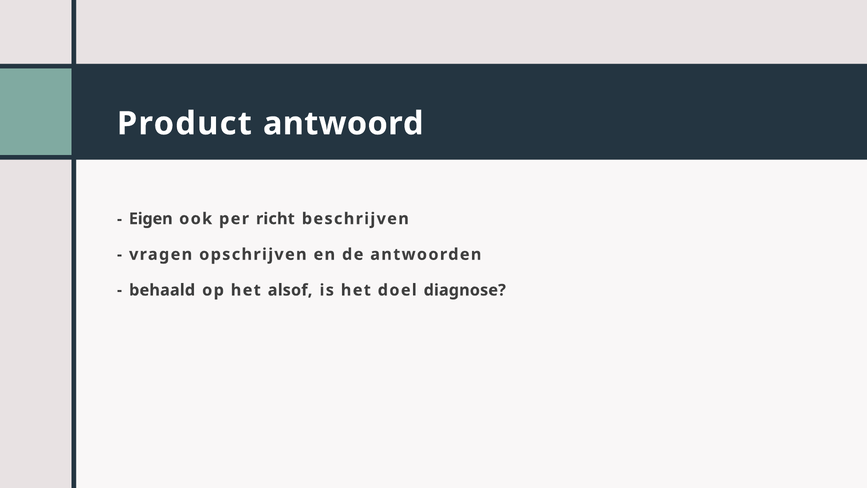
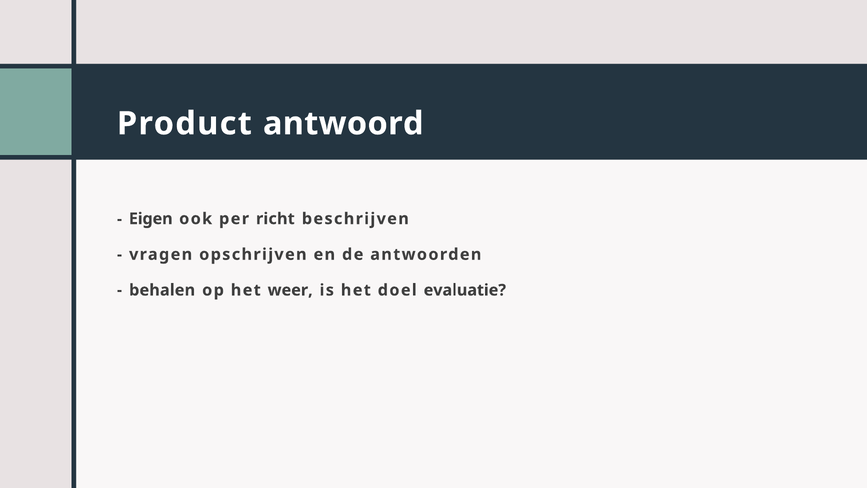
behaald: behaald -> behalen (162, 290)
alsof: alsof -> weer (290, 290)
diagnose: diagnose -> evaluatie (465, 290)
